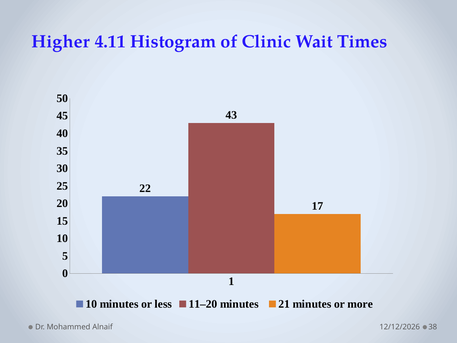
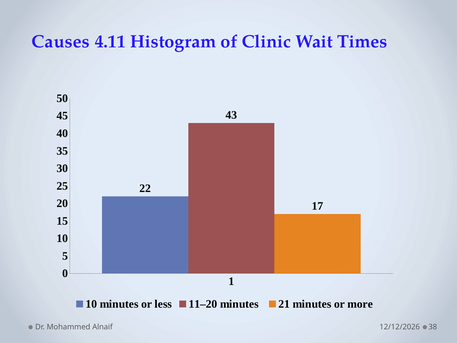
Higher: Higher -> Causes (61, 42)
